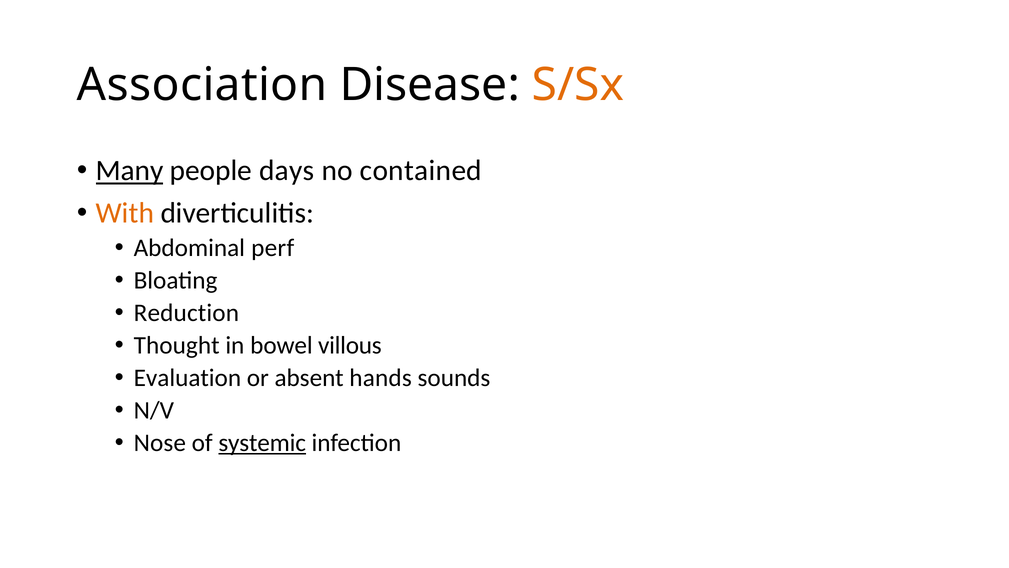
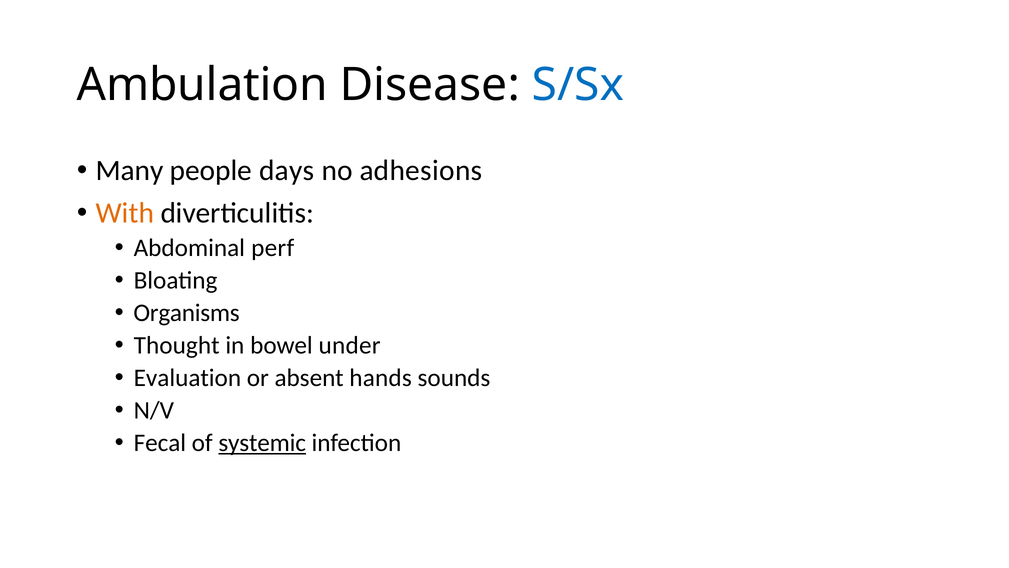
Association: Association -> Ambulation (202, 85)
S/Sx colour: orange -> blue (578, 85)
Many underline: present -> none (130, 171)
contained: contained -> adhesions (421, 171)
Reduction: Reduction -> Organisms (187, 313)
villous: villous -> under (350, 345)
Nose: Nose -> Fecal (160, 443)
